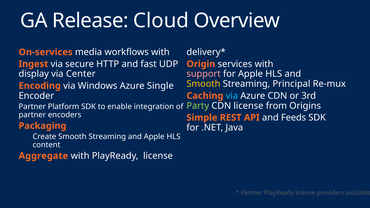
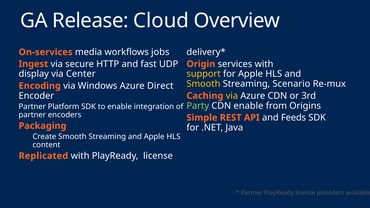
workflows with: with -> jobs (160, 52)
support colour: pink -> yellow (204, 74)
Principal: Principal -> Scenario (291, 84)
Single: Single -> Direct (160, 86)
via colour: light blue -> yellow (232, 96)
CDN license: license -> enable (248, 106)
Aggregate: Aggregate -> Replicated (43, 156)
